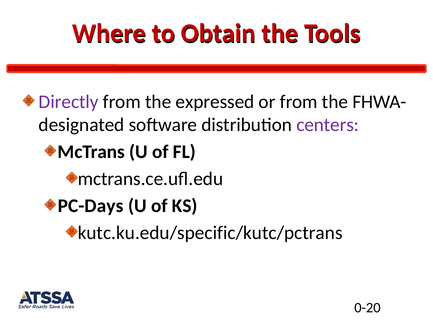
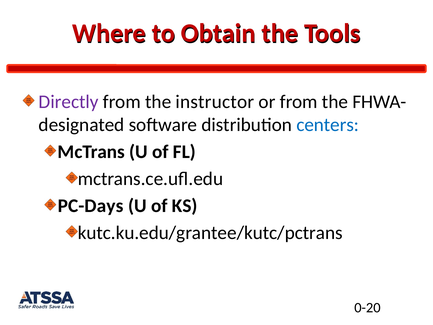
expressed: expressed -> instructor (215, 102)
centers colour: purple -> blue (328, 125)
kutc.ku.edu/specific/kutc/pctrans: kutc.ku.edu/specific/kutc/pctrans -> kutc.ku.edu/grantee/kutc/pctrans (210, 233)
